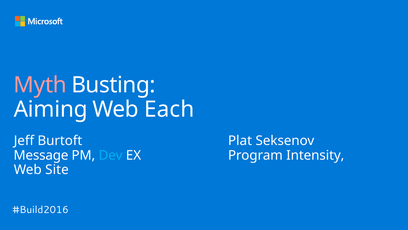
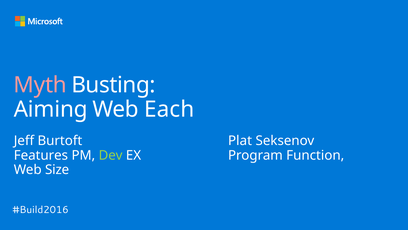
Message: Message -> Features (41, 155)
Dev colour: light blue -> light green (111, 155)
Intensity: Intensity -> Function (315, 155)
Site: Site -> Size (57, 169)
